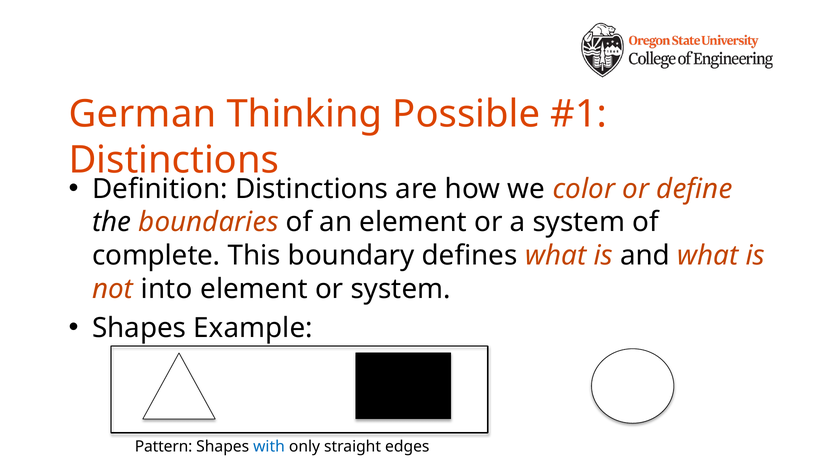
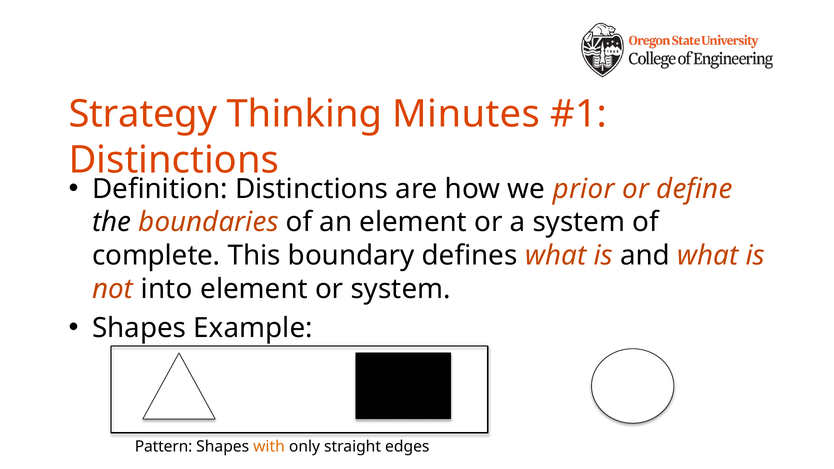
German: German -> Strategy (143, 114)
Possible: Possible -> Minutes (466, 114)
color: color -> prior (584, 189)
with colour: blue -> orange (269, 447)
